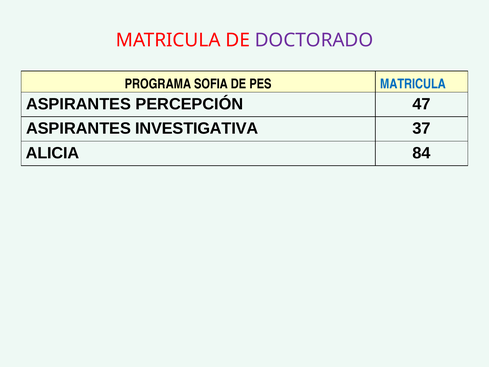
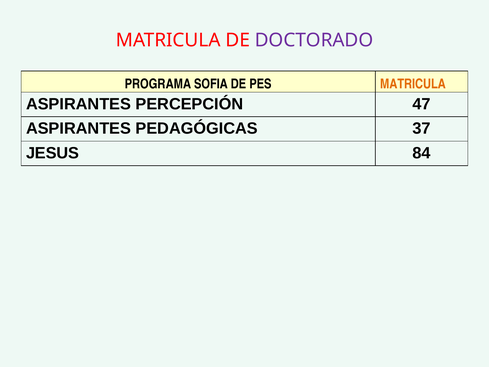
MATRICULA colour: blue -> orange (413, 84)
INVESTIGATIVA: INVESTIGATIVA -> PEDAGÓGICAS (197, 128)
ALICIA: ALICIA -> JESUS (52, 153)
